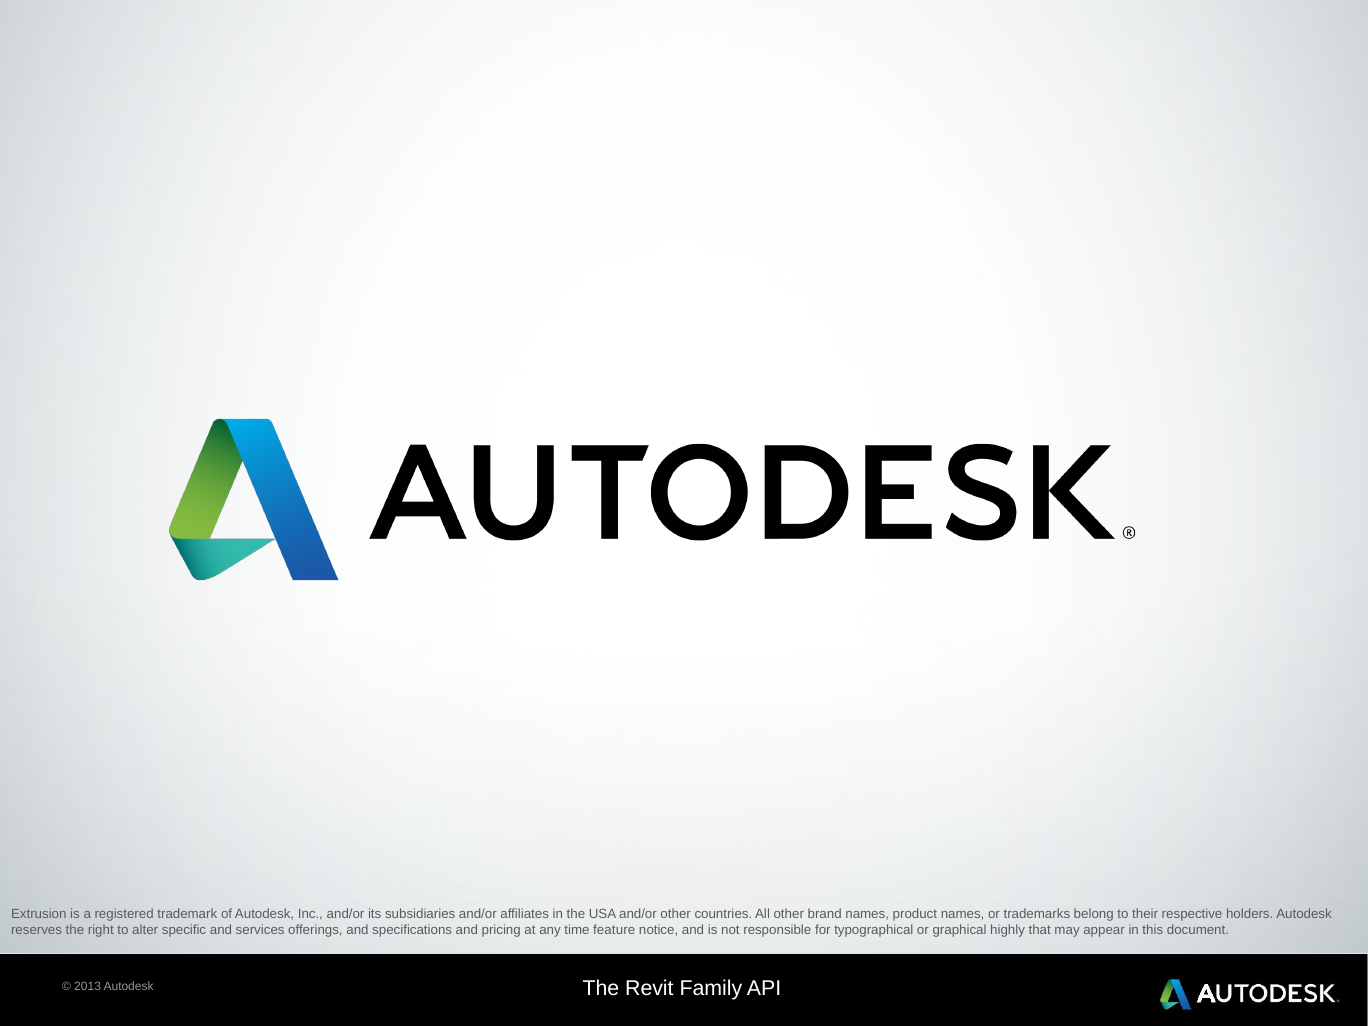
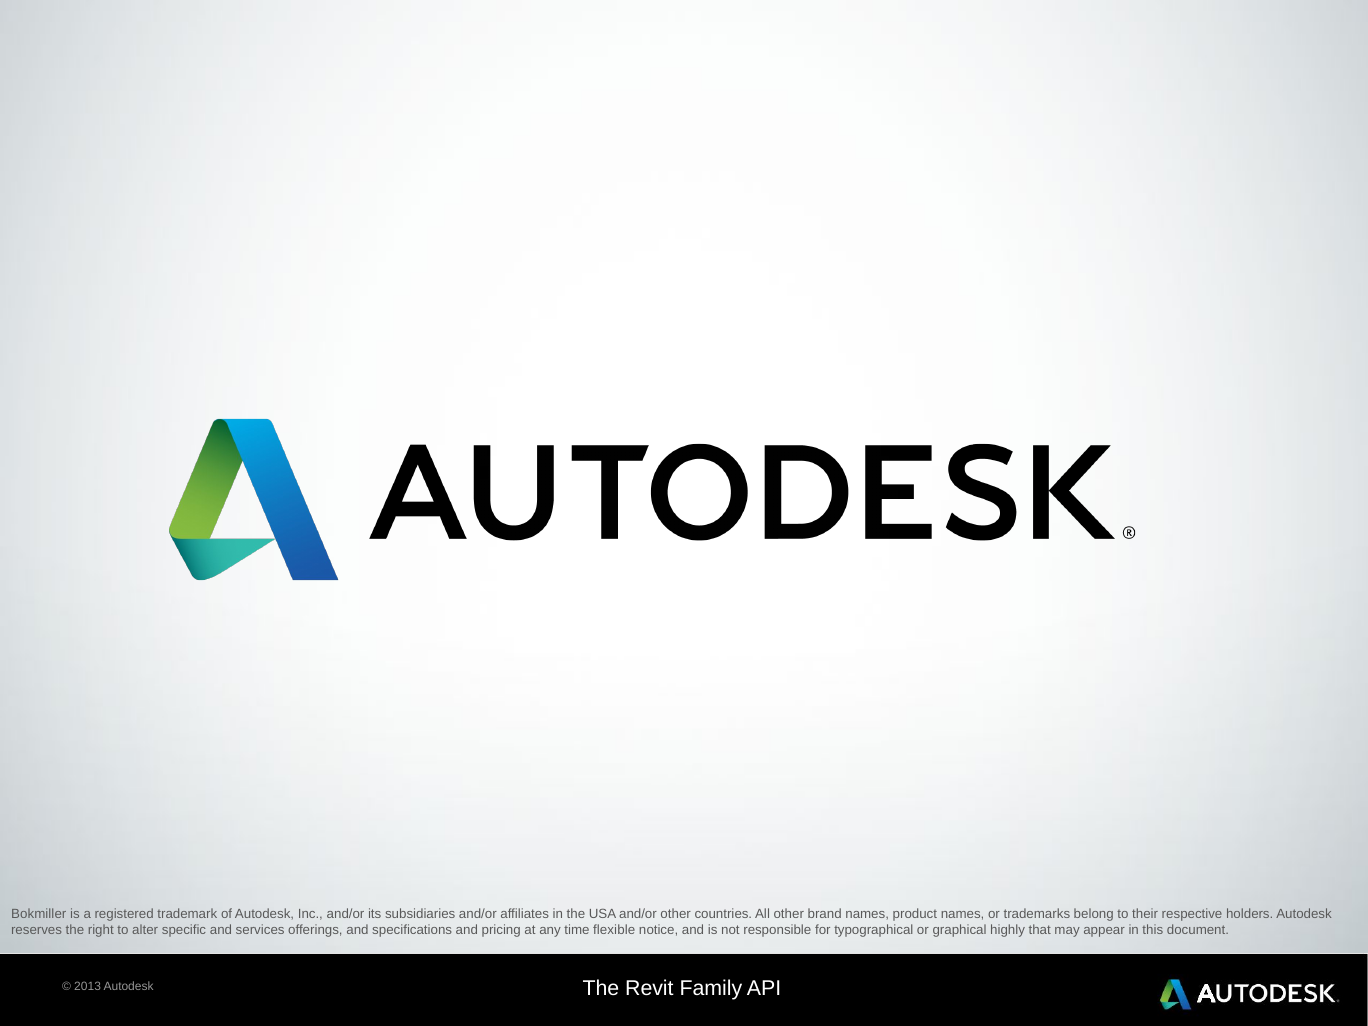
Extrusion: Extrusion -> Bokmiller (39, 914)
feature: feature -> flexible (614, 930)
